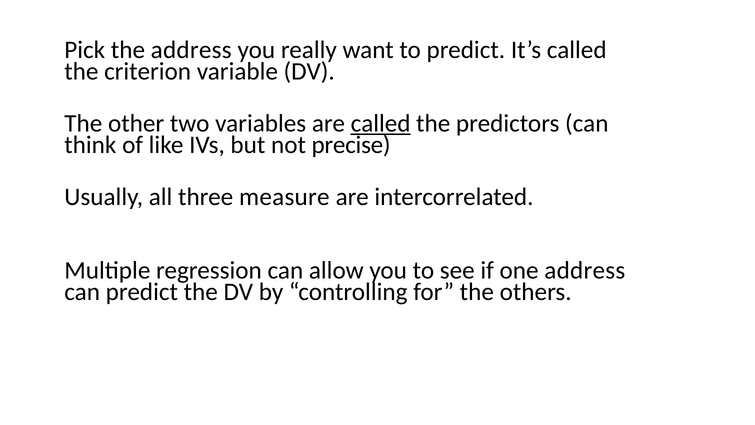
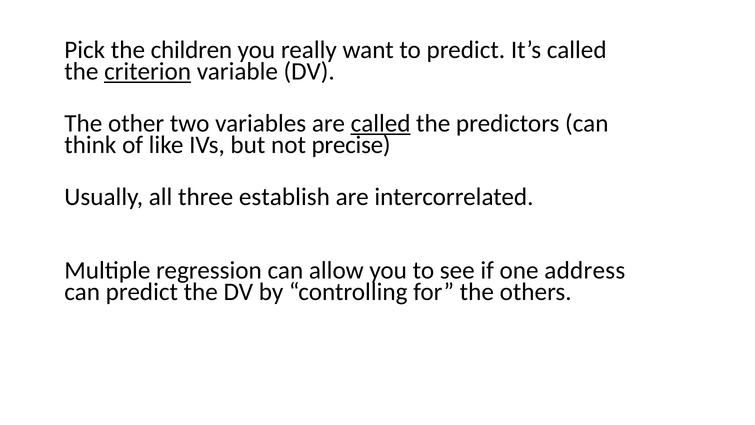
the address: address -> children (191, 50)
criterion underline: none -> present (148, 71)
measure: measure -> establish (284, 197)
